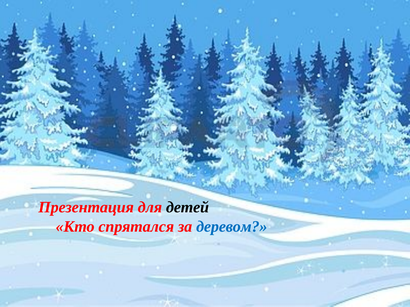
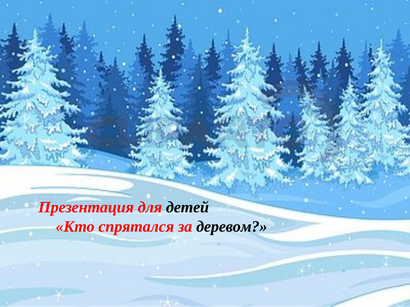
деревом colour: blue -> black (232, 227)
